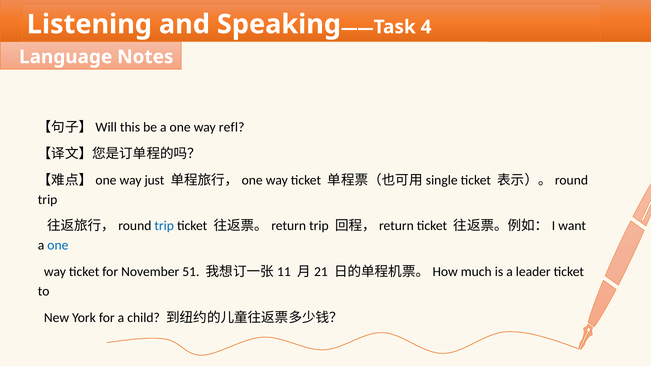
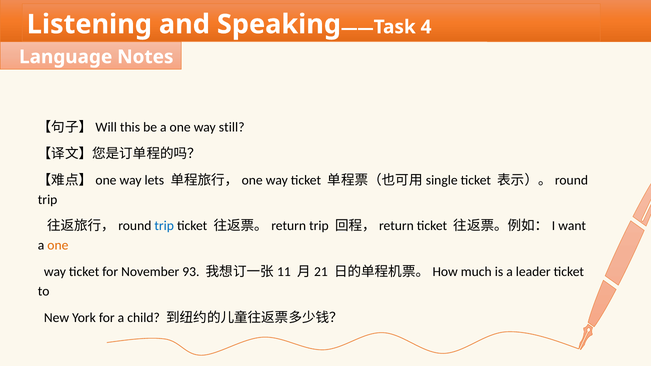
refl: refl -> still (232, 128)
just: just -> lets (154, 180)
one colour: blue -> orange (58, 246)
51: 51 -> 93 (191, 272)
